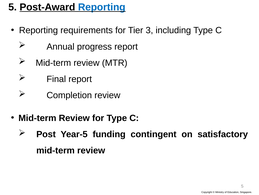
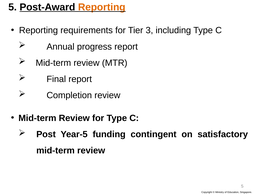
Reporting colour: blue -> orange (102, 7)
